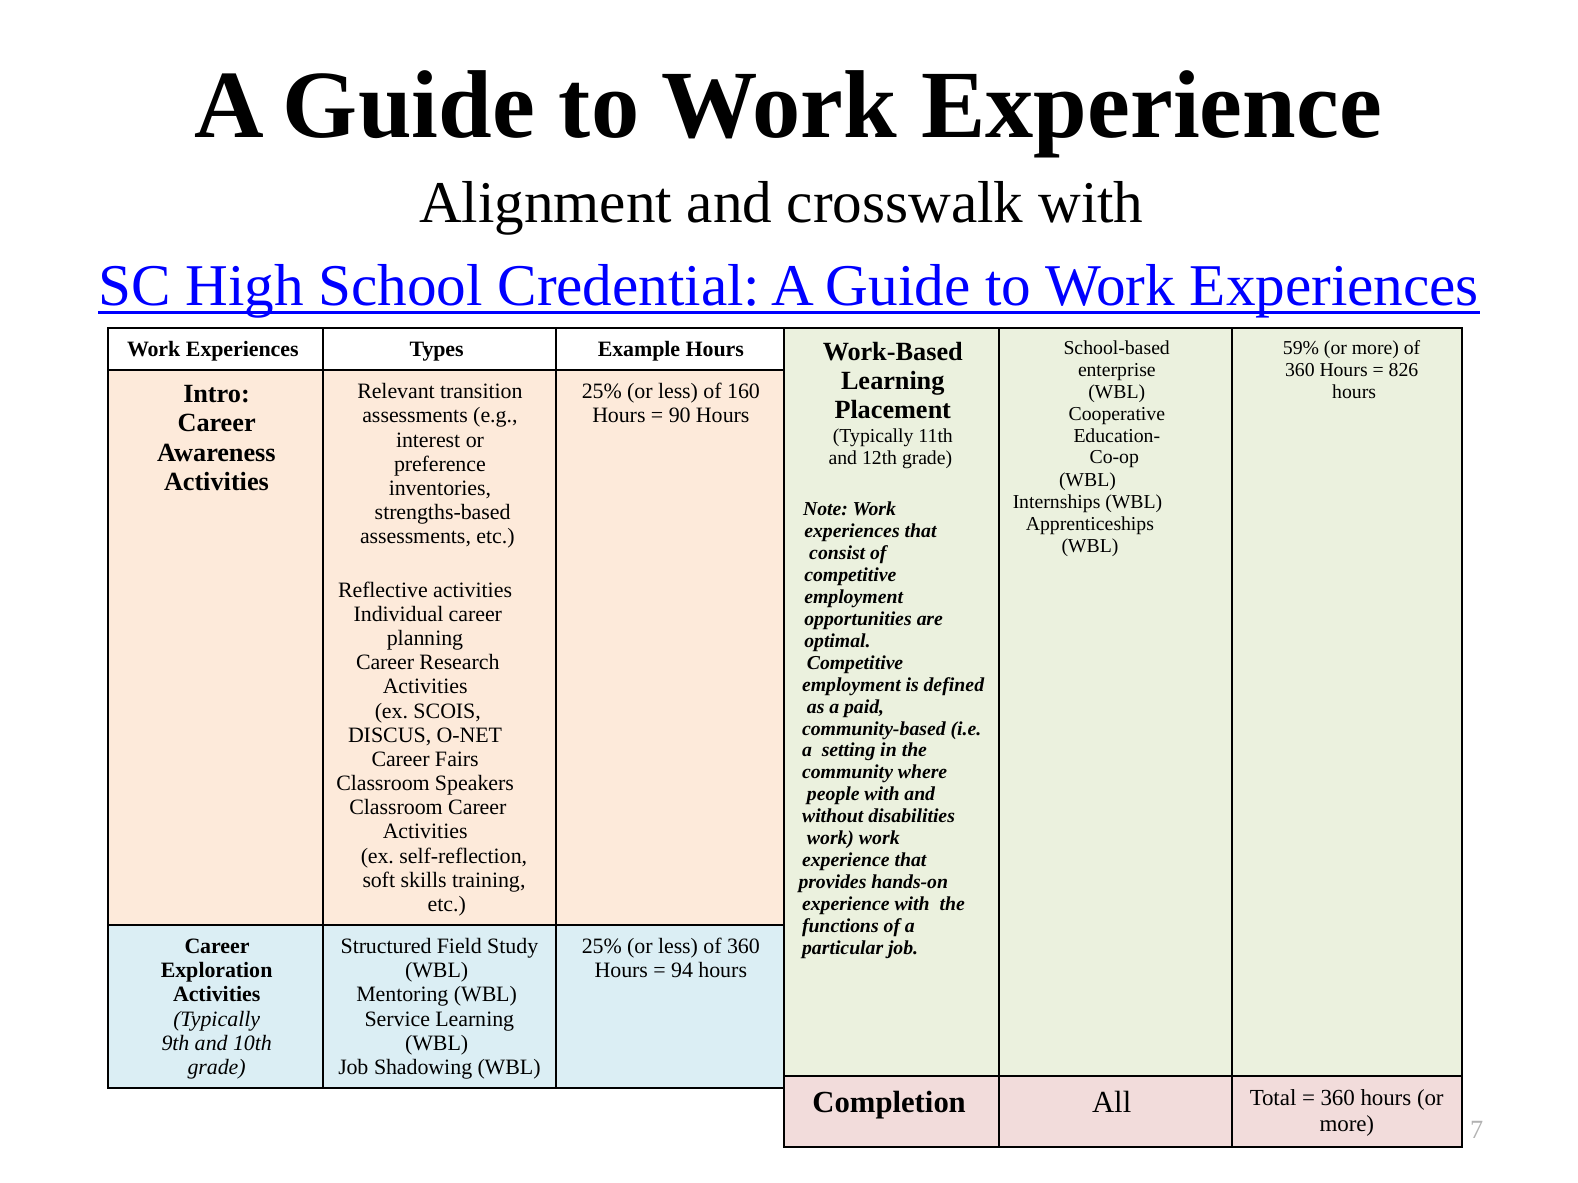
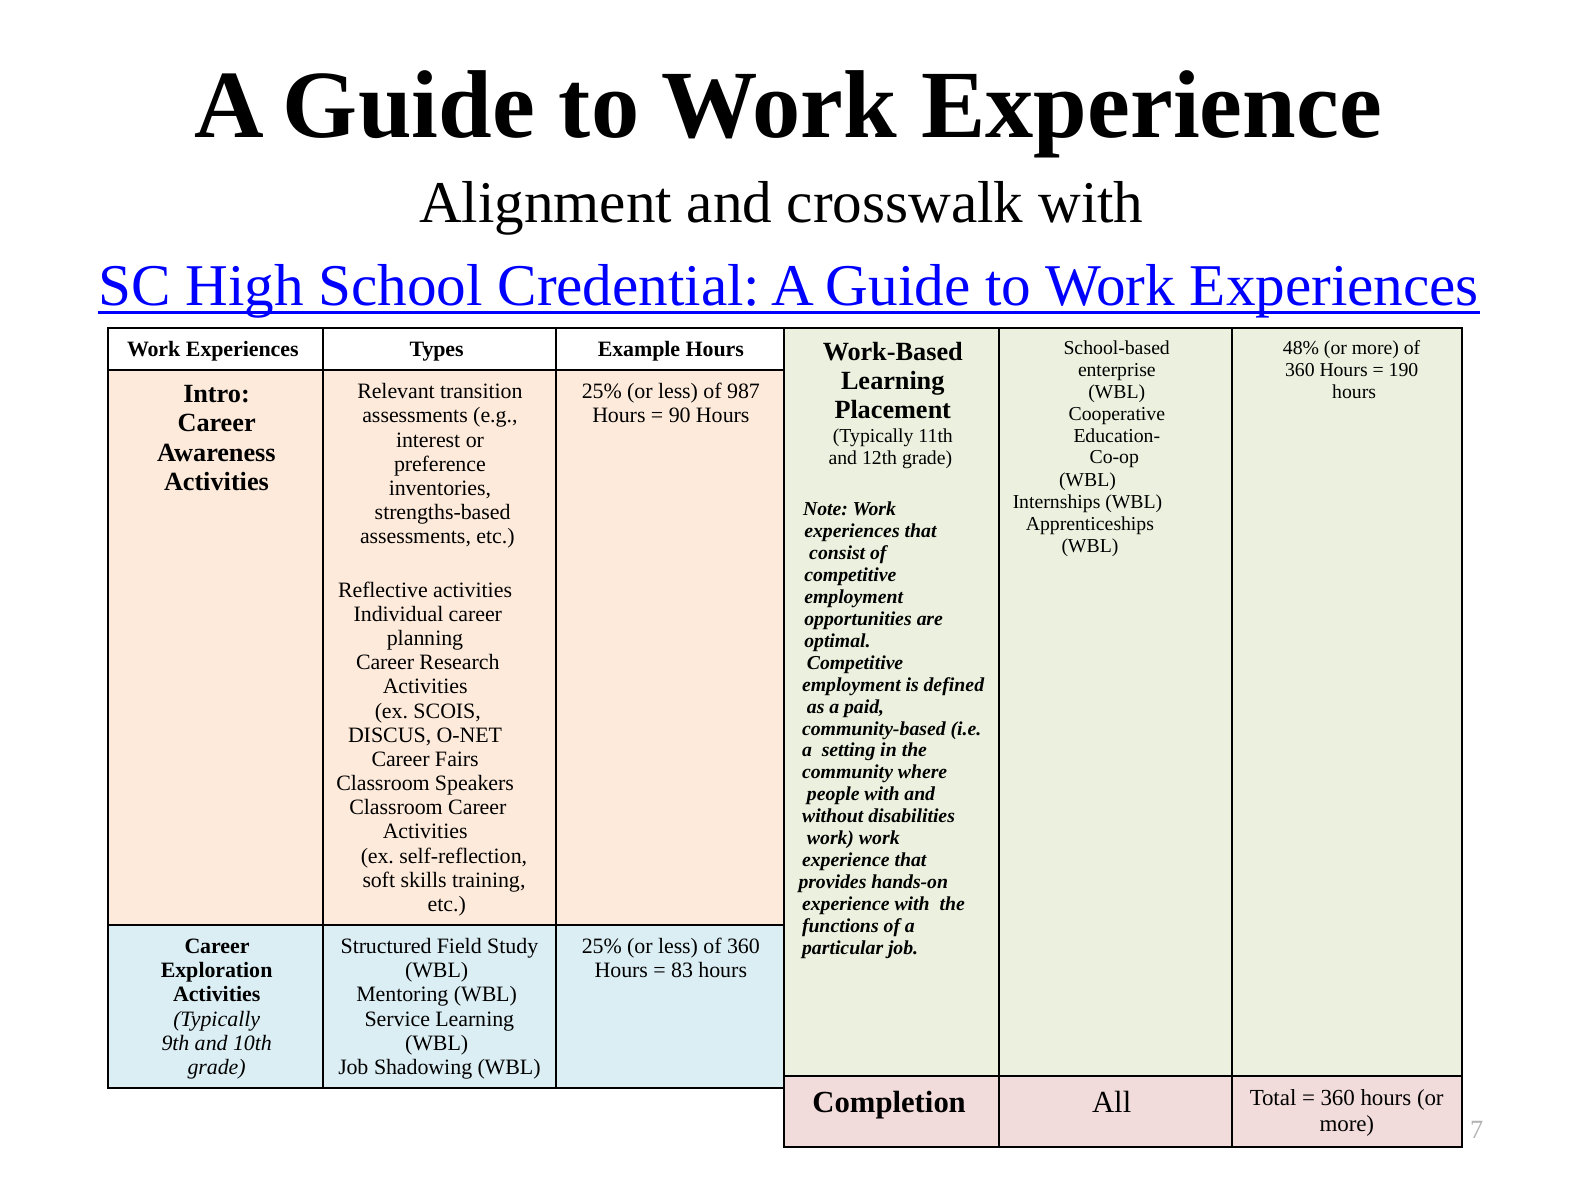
59%: 59% -> 48% (1301, 348)
826: 826 -> 190 (1404, 370)
160: 160 -> 987 (744, 392)
94: 94 -> 83 (682, 971)
